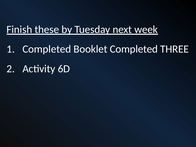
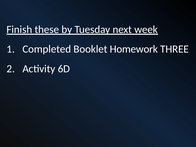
Booklet Completed: Completed -> Homework (134, 49)
